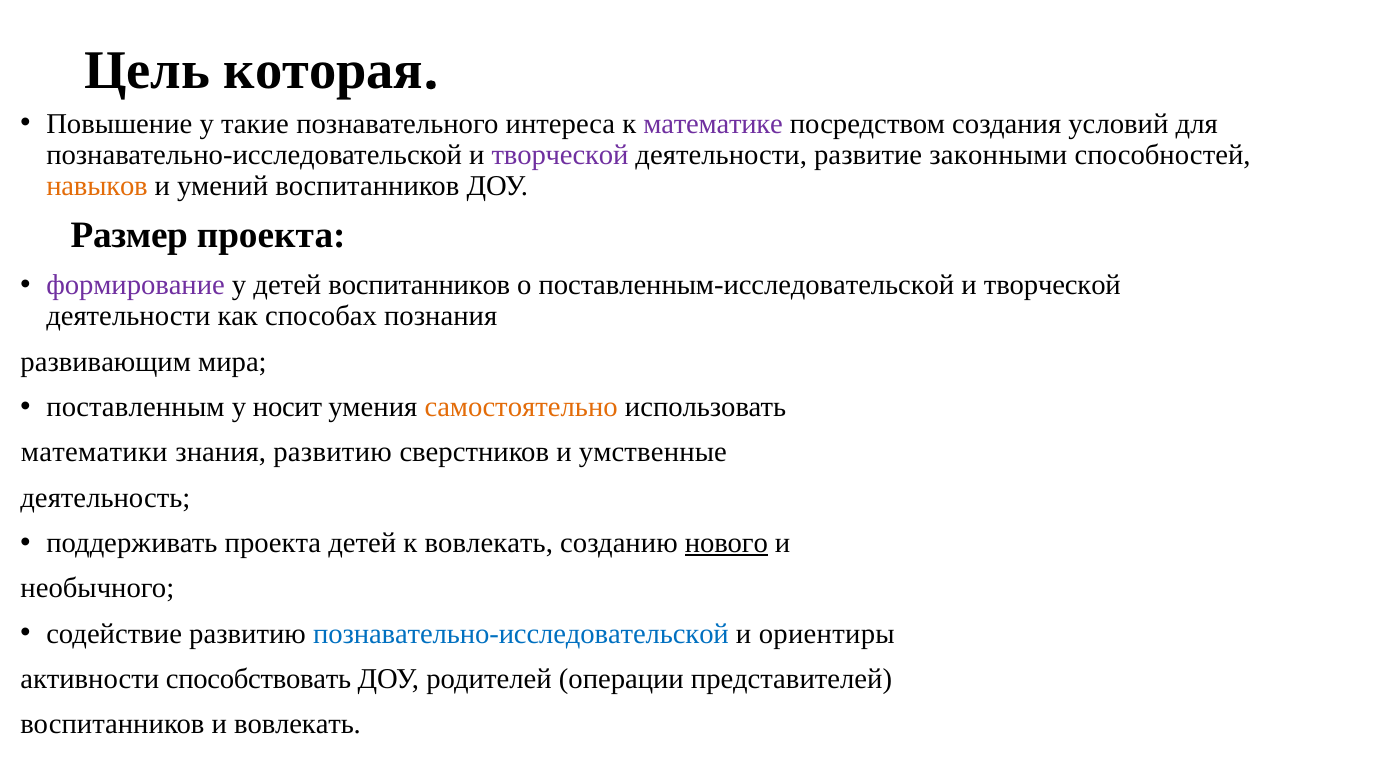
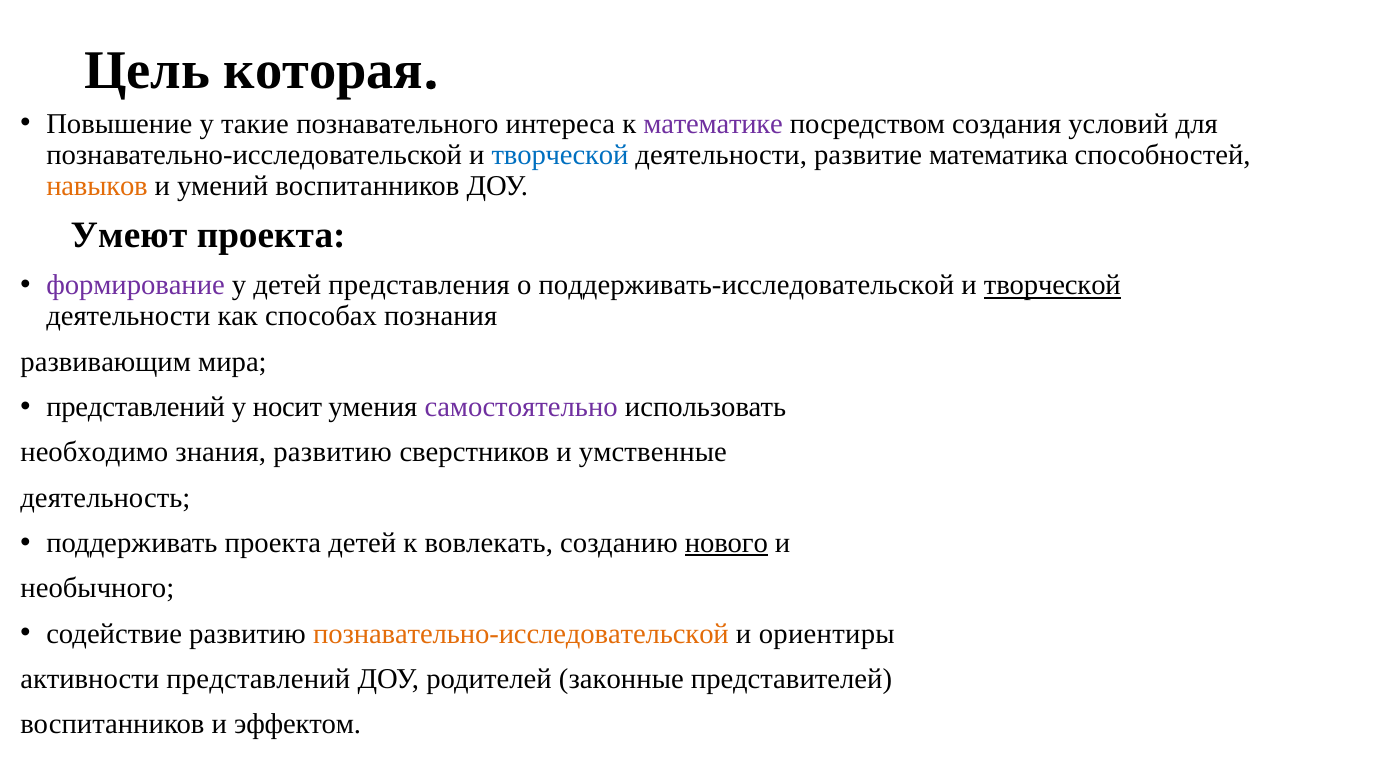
творческой colour: purple -> blue (560, 155)
законными: законными -> математика (999, 155)
Размер: Размер -> Умеют (129, 235)
детей воспитанников: воспитанников -> представления (419, 285)
поставленным-исследовательской: поставленным-исследовательской -> поддерживать-исследовательской (746, 285)
творческой underline: none -> present (1052, 285)
поставленным: поставленным -> представлений (136, 407)
самостоятельно colour: orange -> purple (521, 407)
математики: математики -> необходимо (94, 452)
познавательно-исследовательской colour: blue -> orange (521, 634)
активности способствовать: способствовать -> представлений (258, 679)
операции: операции -> законные (621, 679)
и вовлекать: вовлекать -> эффектом (298, 724)
